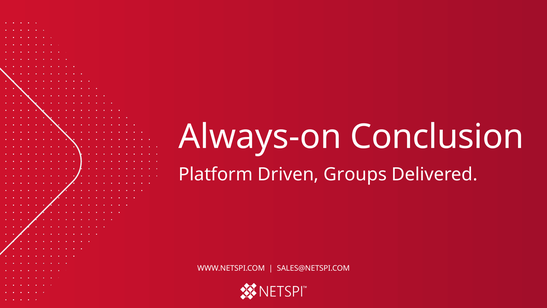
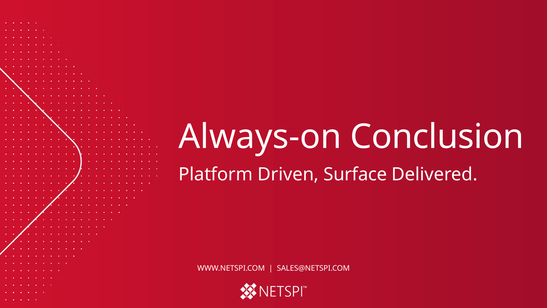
Groups: Groups -> Surface (355, 174)
